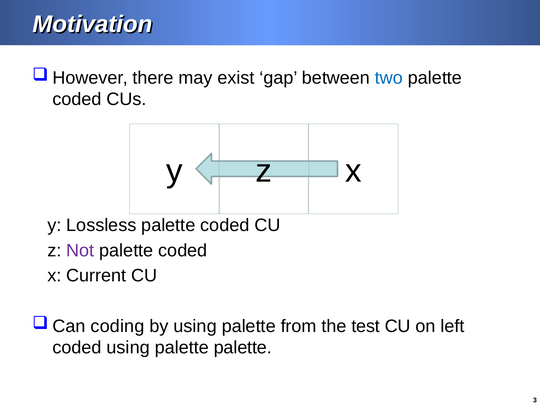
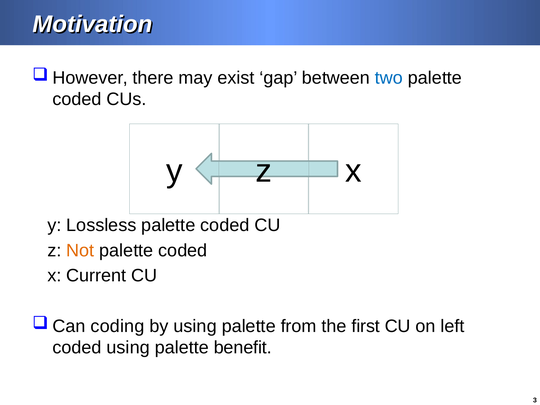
Not colour: purple -> orange (80, 251)
test: test -> first (366, 326)
palette palette: palette -> benefit (243, 348)
